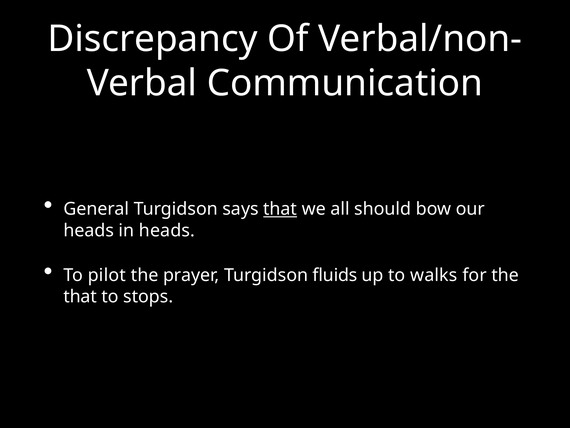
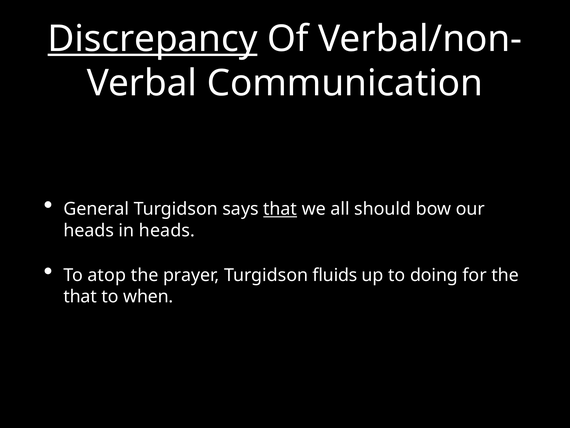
Discrepancy underline: none -> present (153, 39)
pilot: pilot -> atop (107, 275)
walks: walks -> doing (434, 275)
stops: stops -> when (148, 296)
